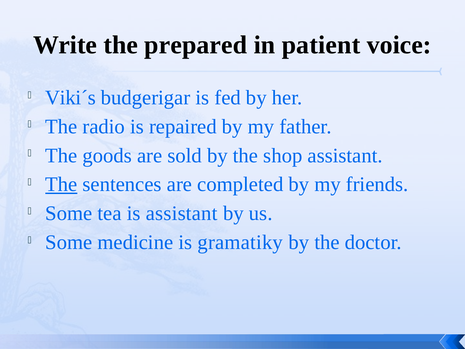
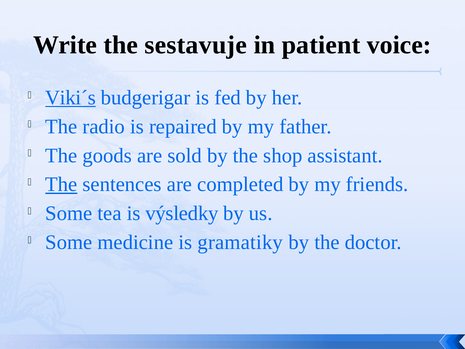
prepared: prepared -> sestavuje (196, 45)
Viki´s underline: none -> present (71, 98)
is assistant: assistant -> výsledky (182, 213)
